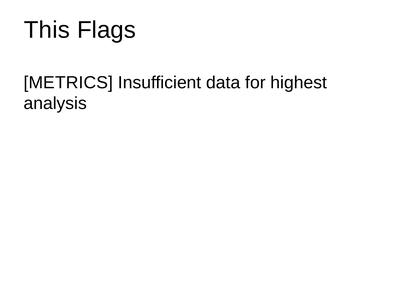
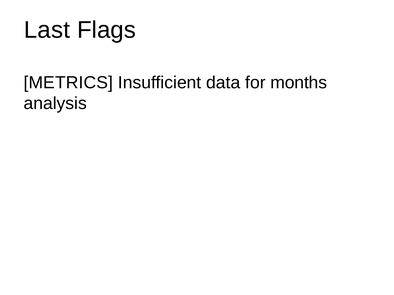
This: This -> Last (47, 30)
highest: highest -> months (299, 83)
